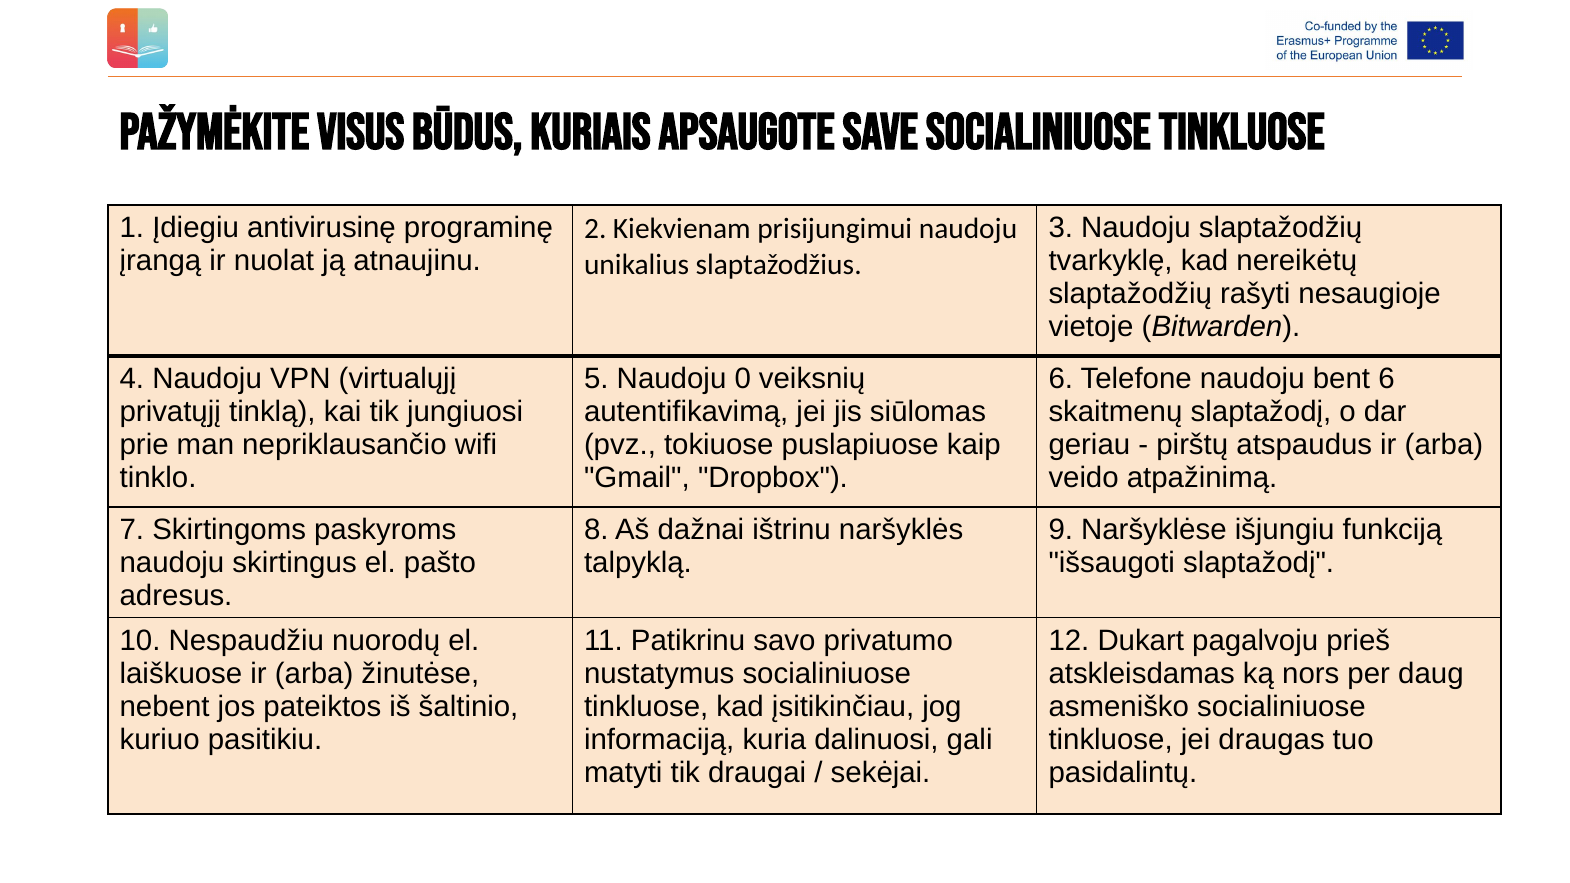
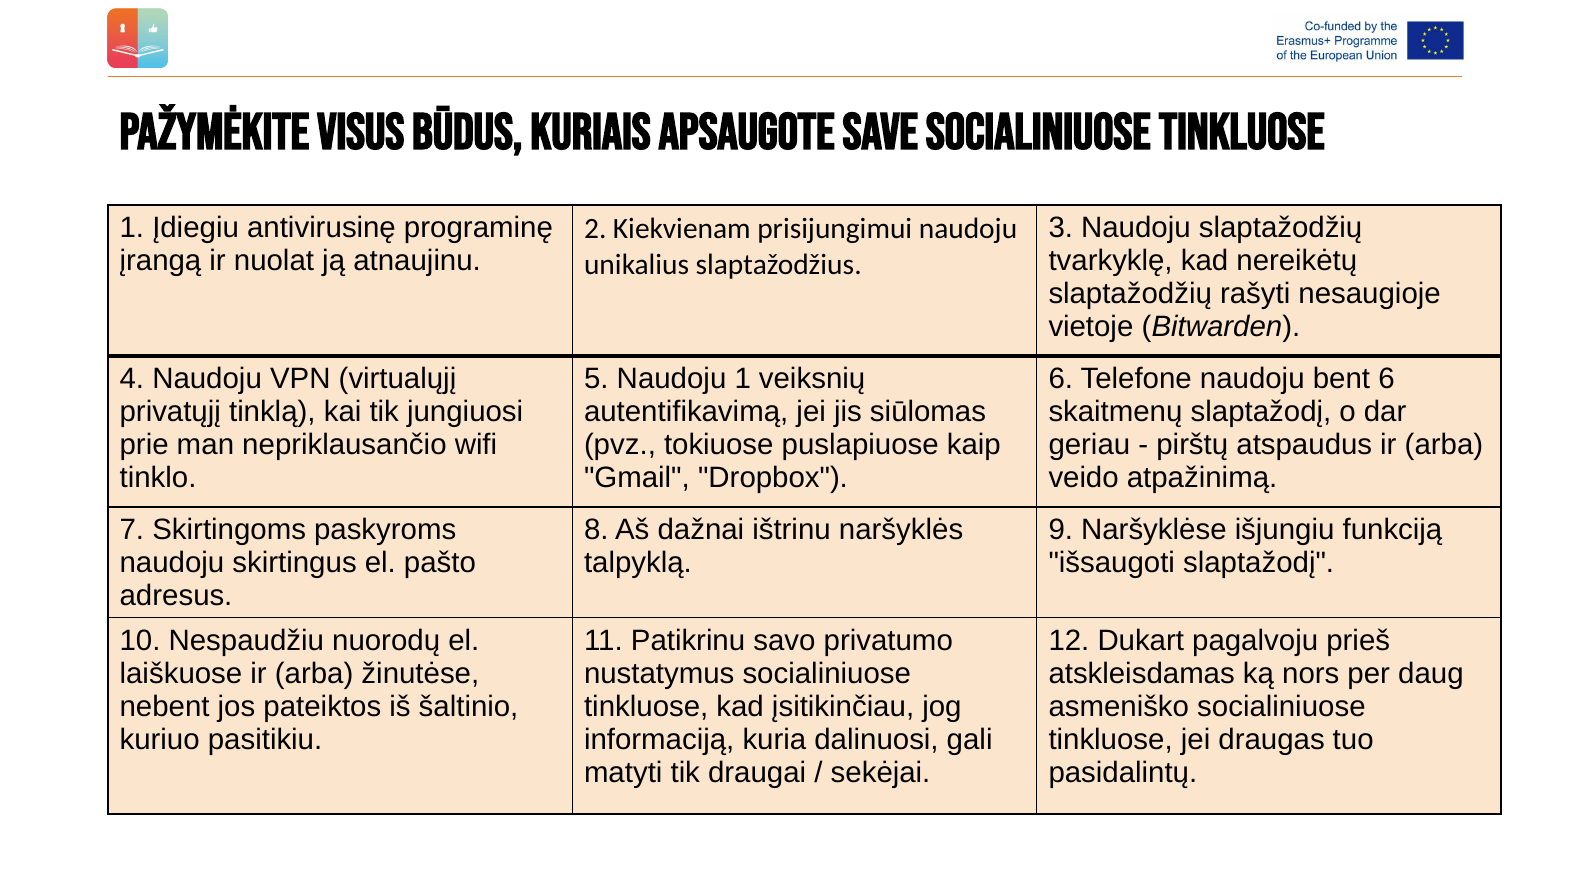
Naudoju 0: 0 -> 1 (743, 379)
